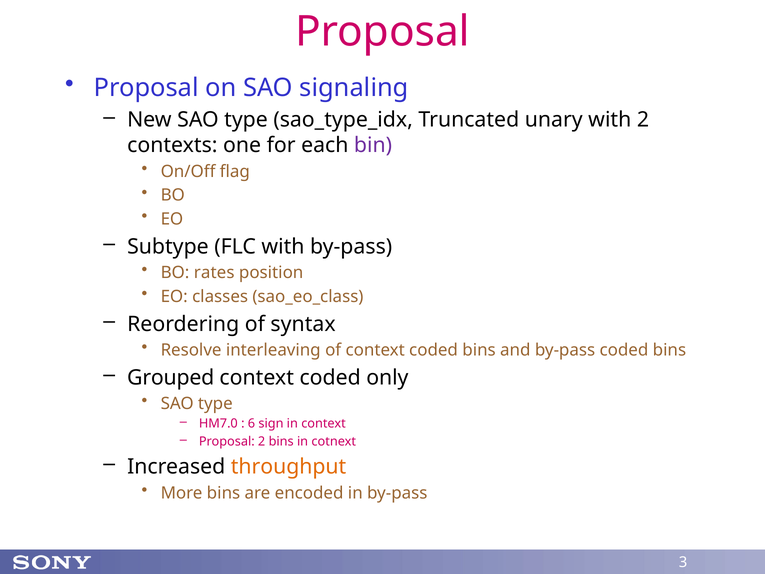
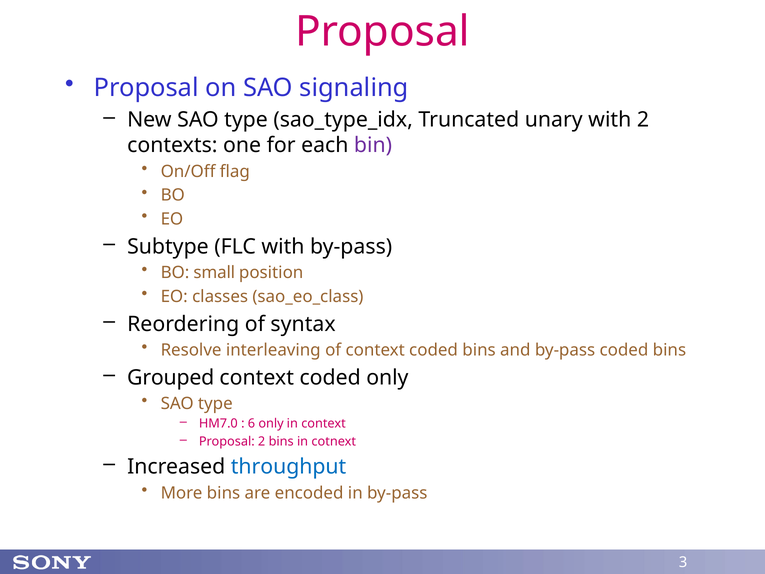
rates: rates -> small (214, 273)
6 sign: sign -> only (271, 424)
throughput colour: orange -> blue (289, 467)
